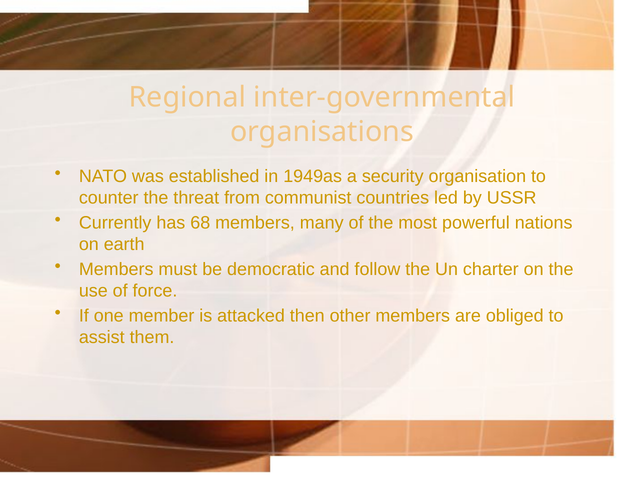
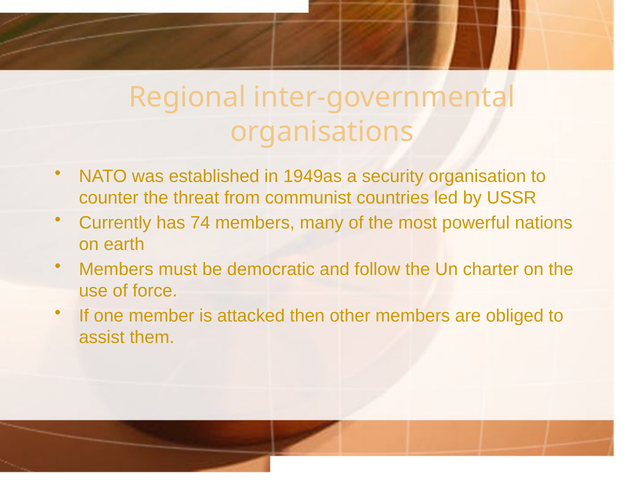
68: 68 -> 74 (200, 223)
